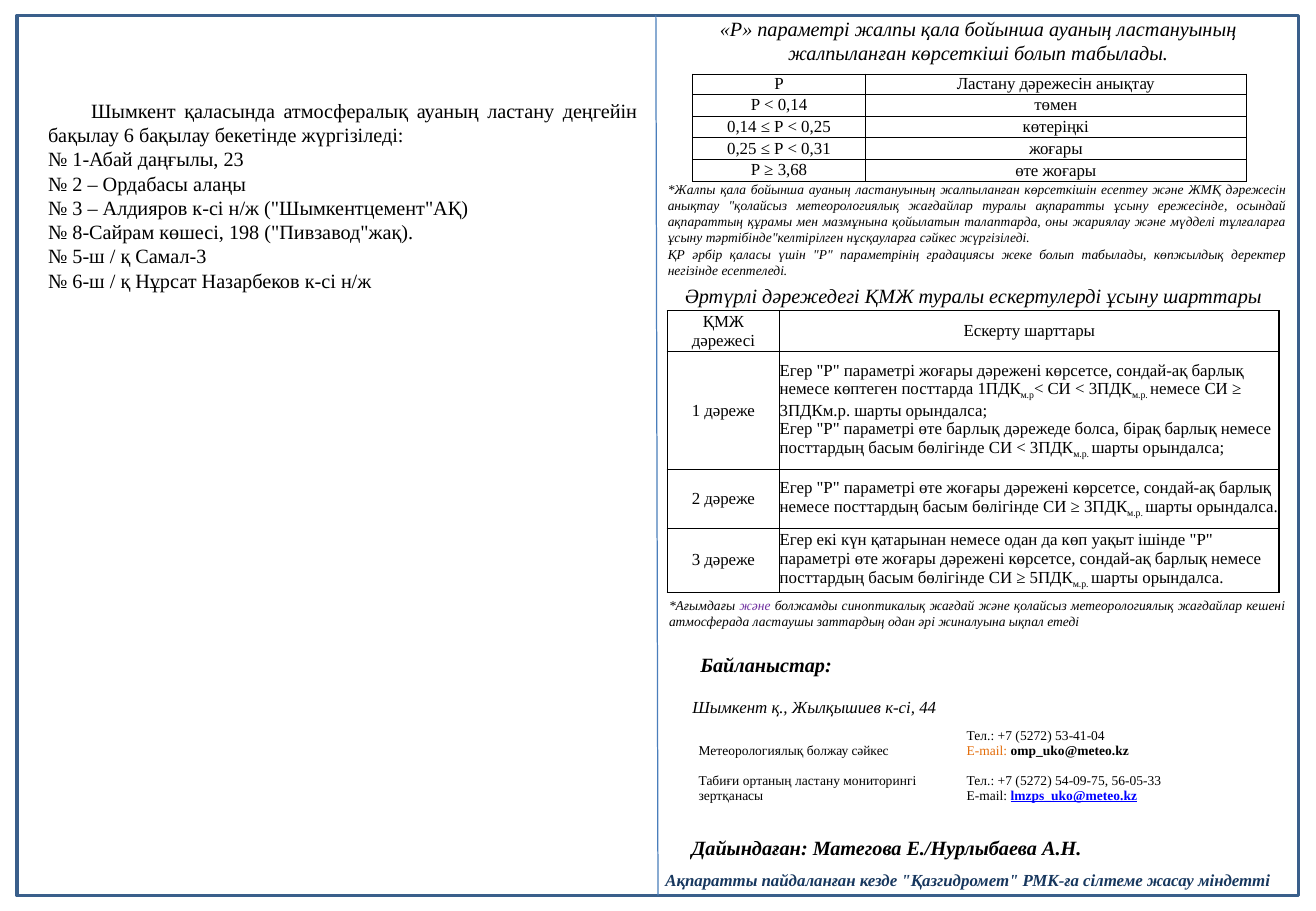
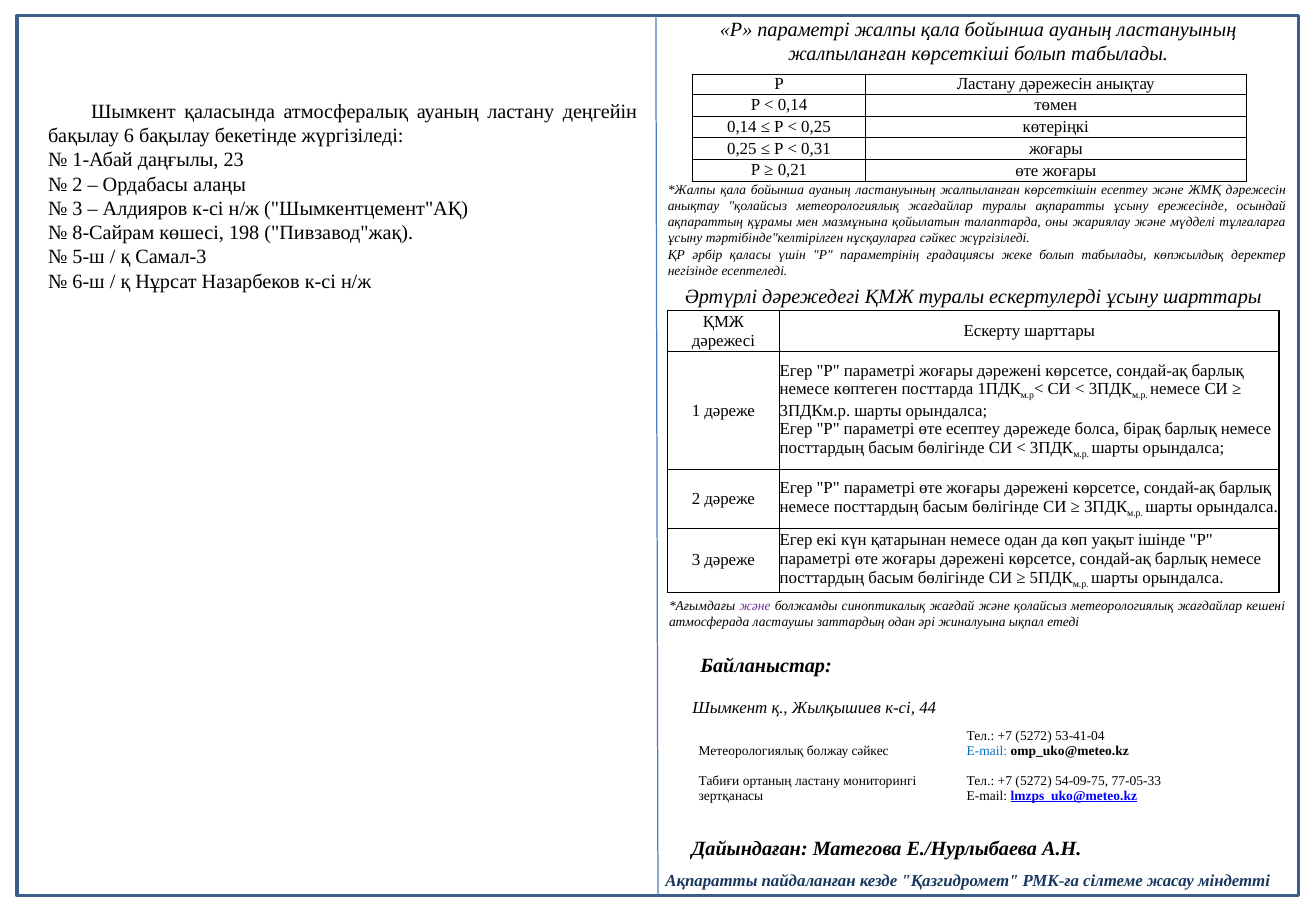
3,68: 3,68 -> 0,21 (792, 170)
өте барлық: барлық -> есептеу (973, 429)
E-mail colour: orange -> blue (987, 751)
56-05-33: 56-05-33 -> 77-05-33 (1136, 781)
